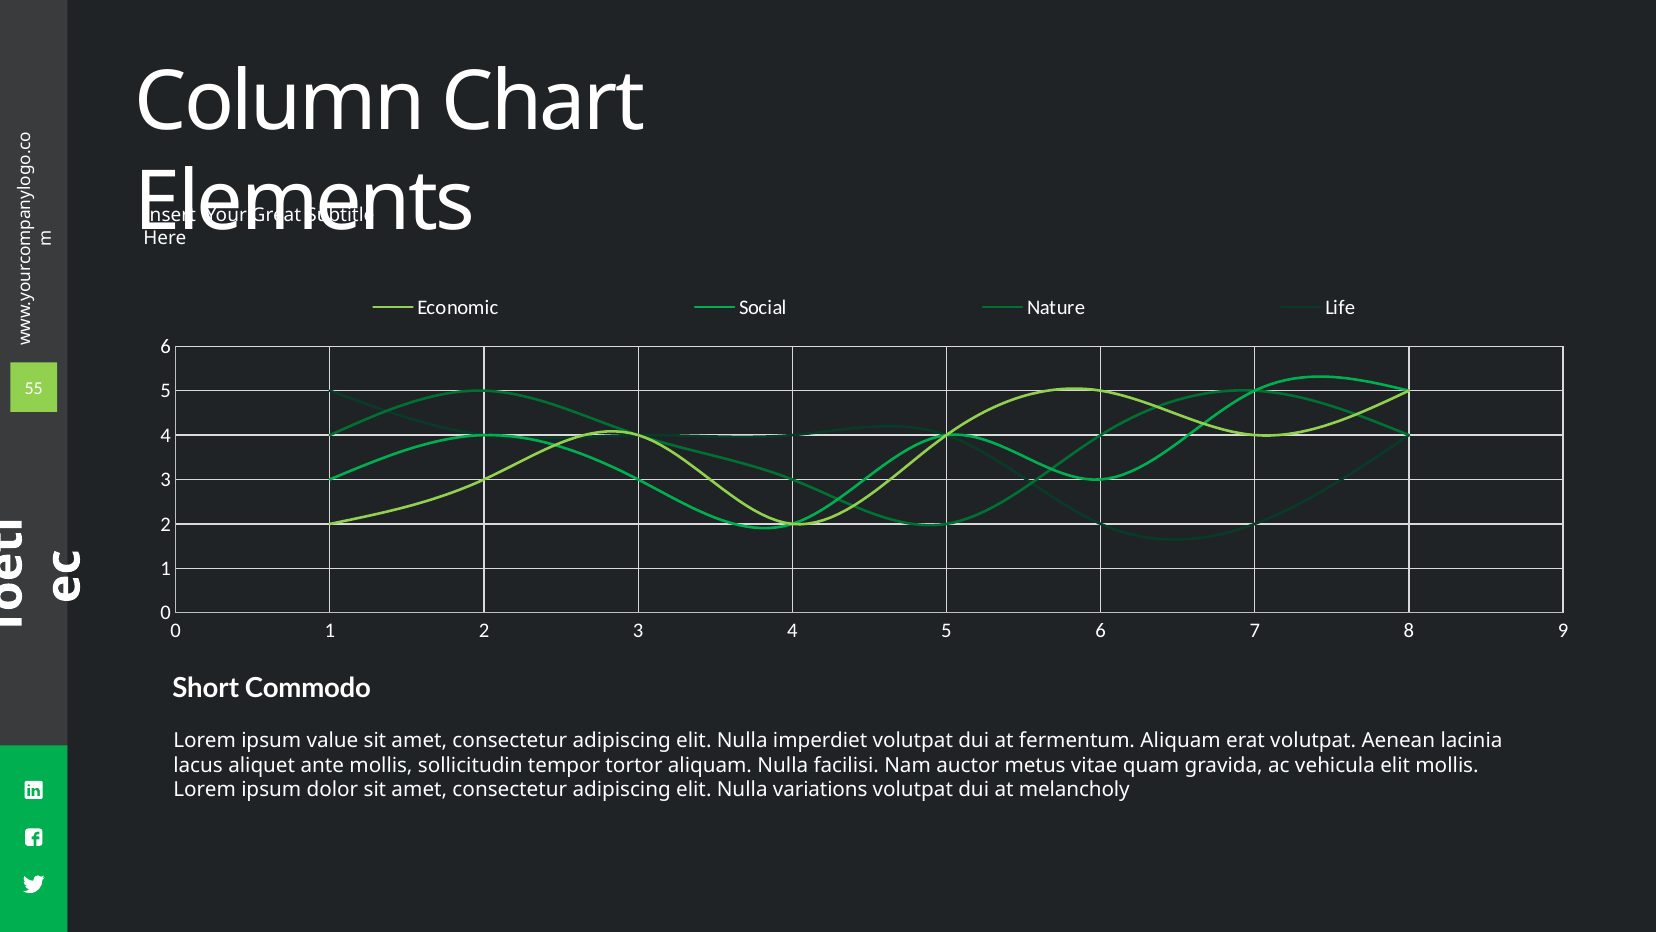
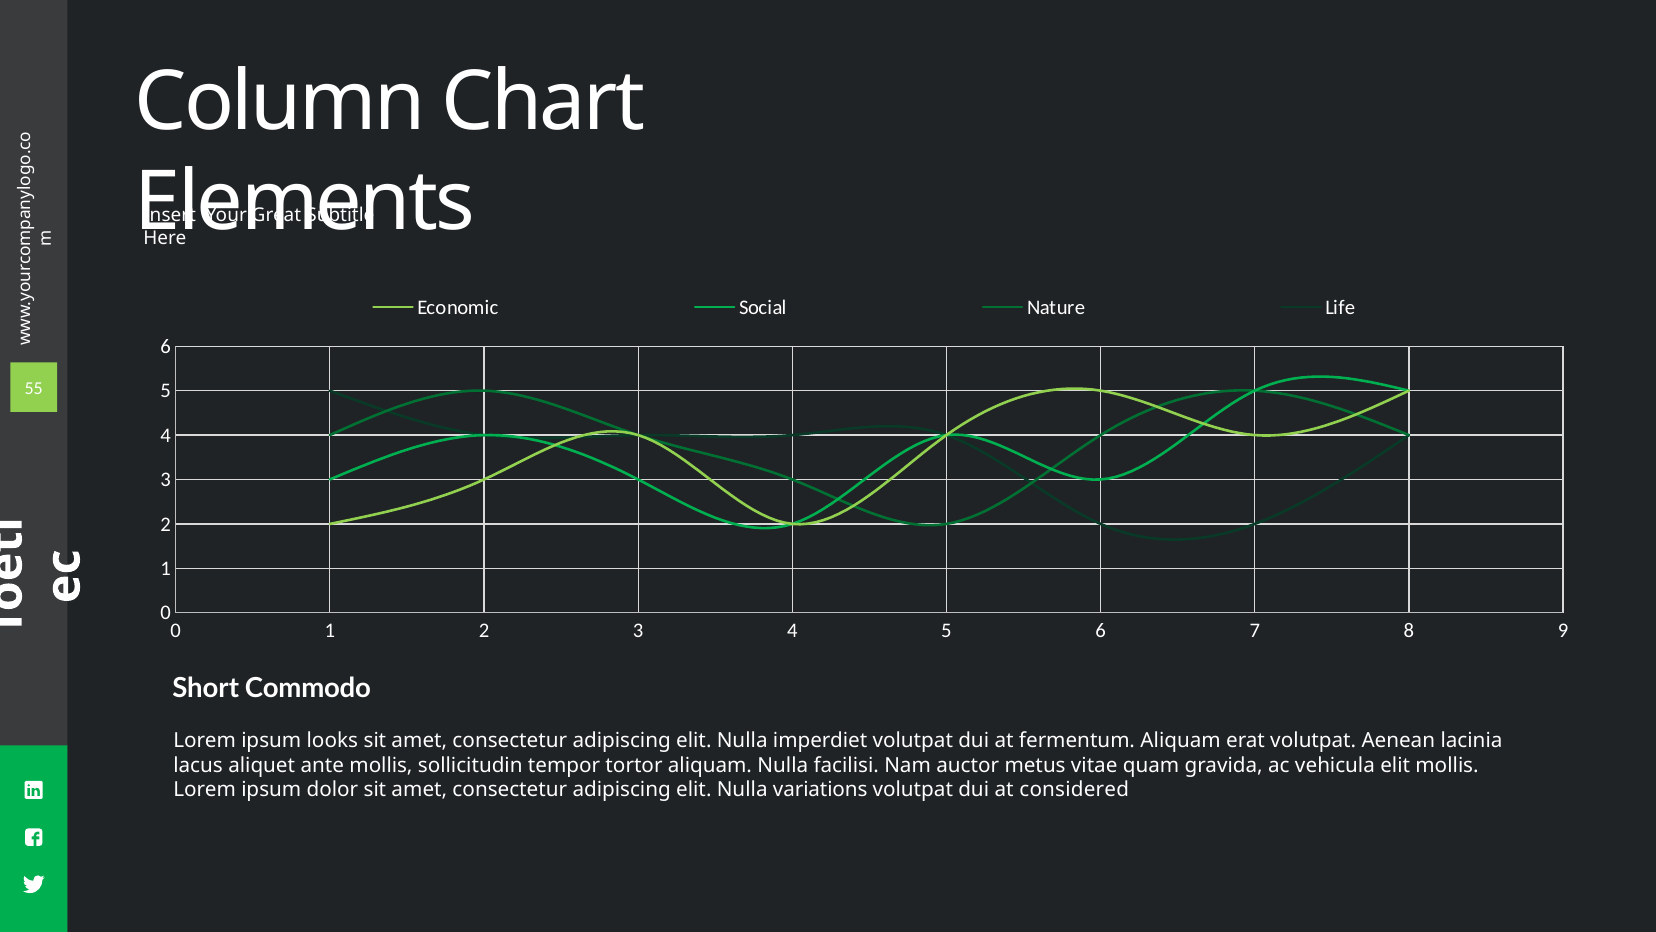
value: value -> looks (332, 740)
melancholy: melancholy -> considered (1074, 790)
